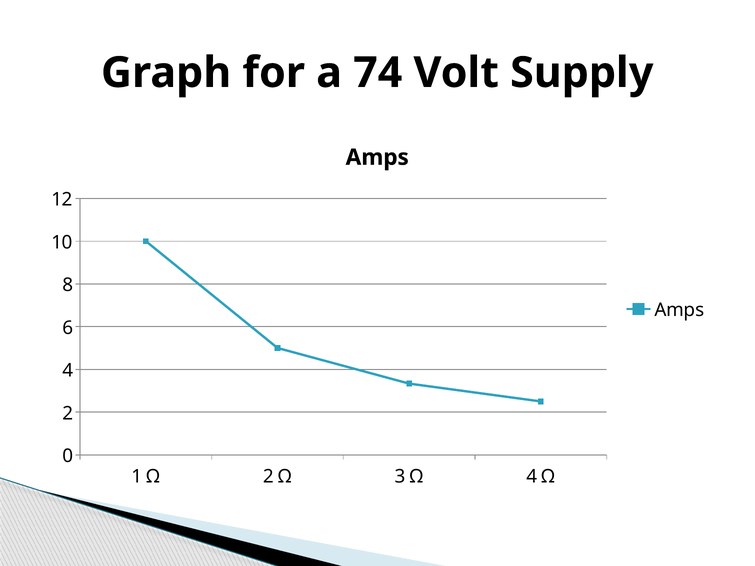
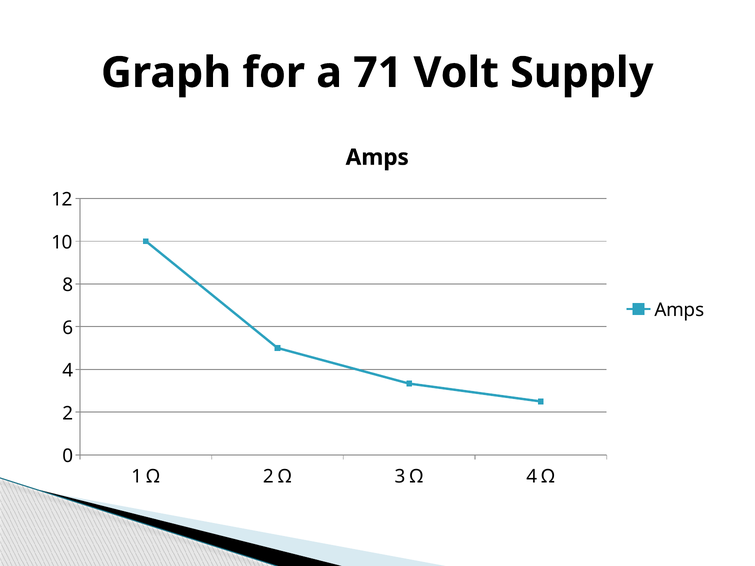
74: 74 -> 71 (378, 73)
